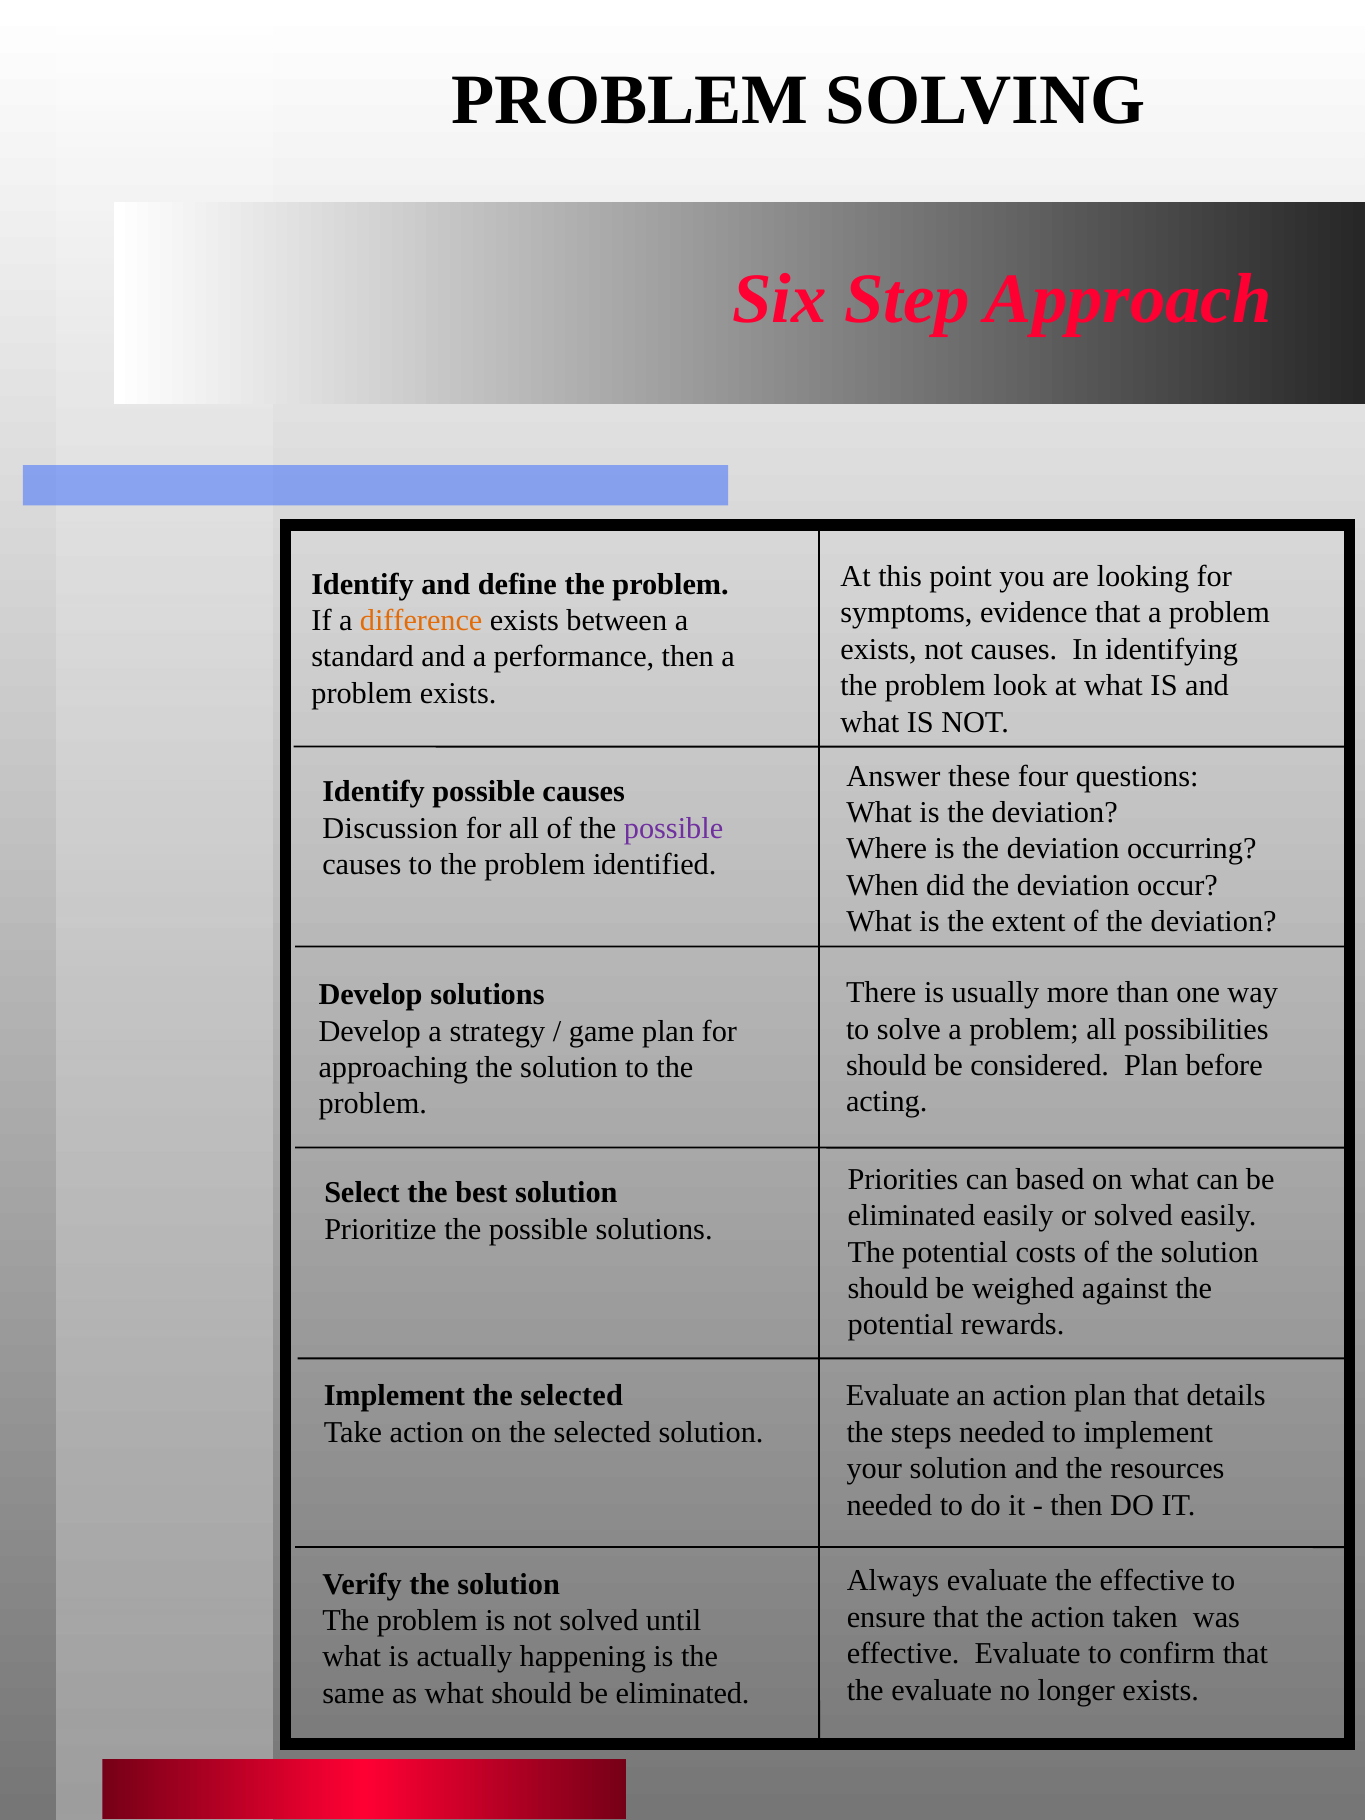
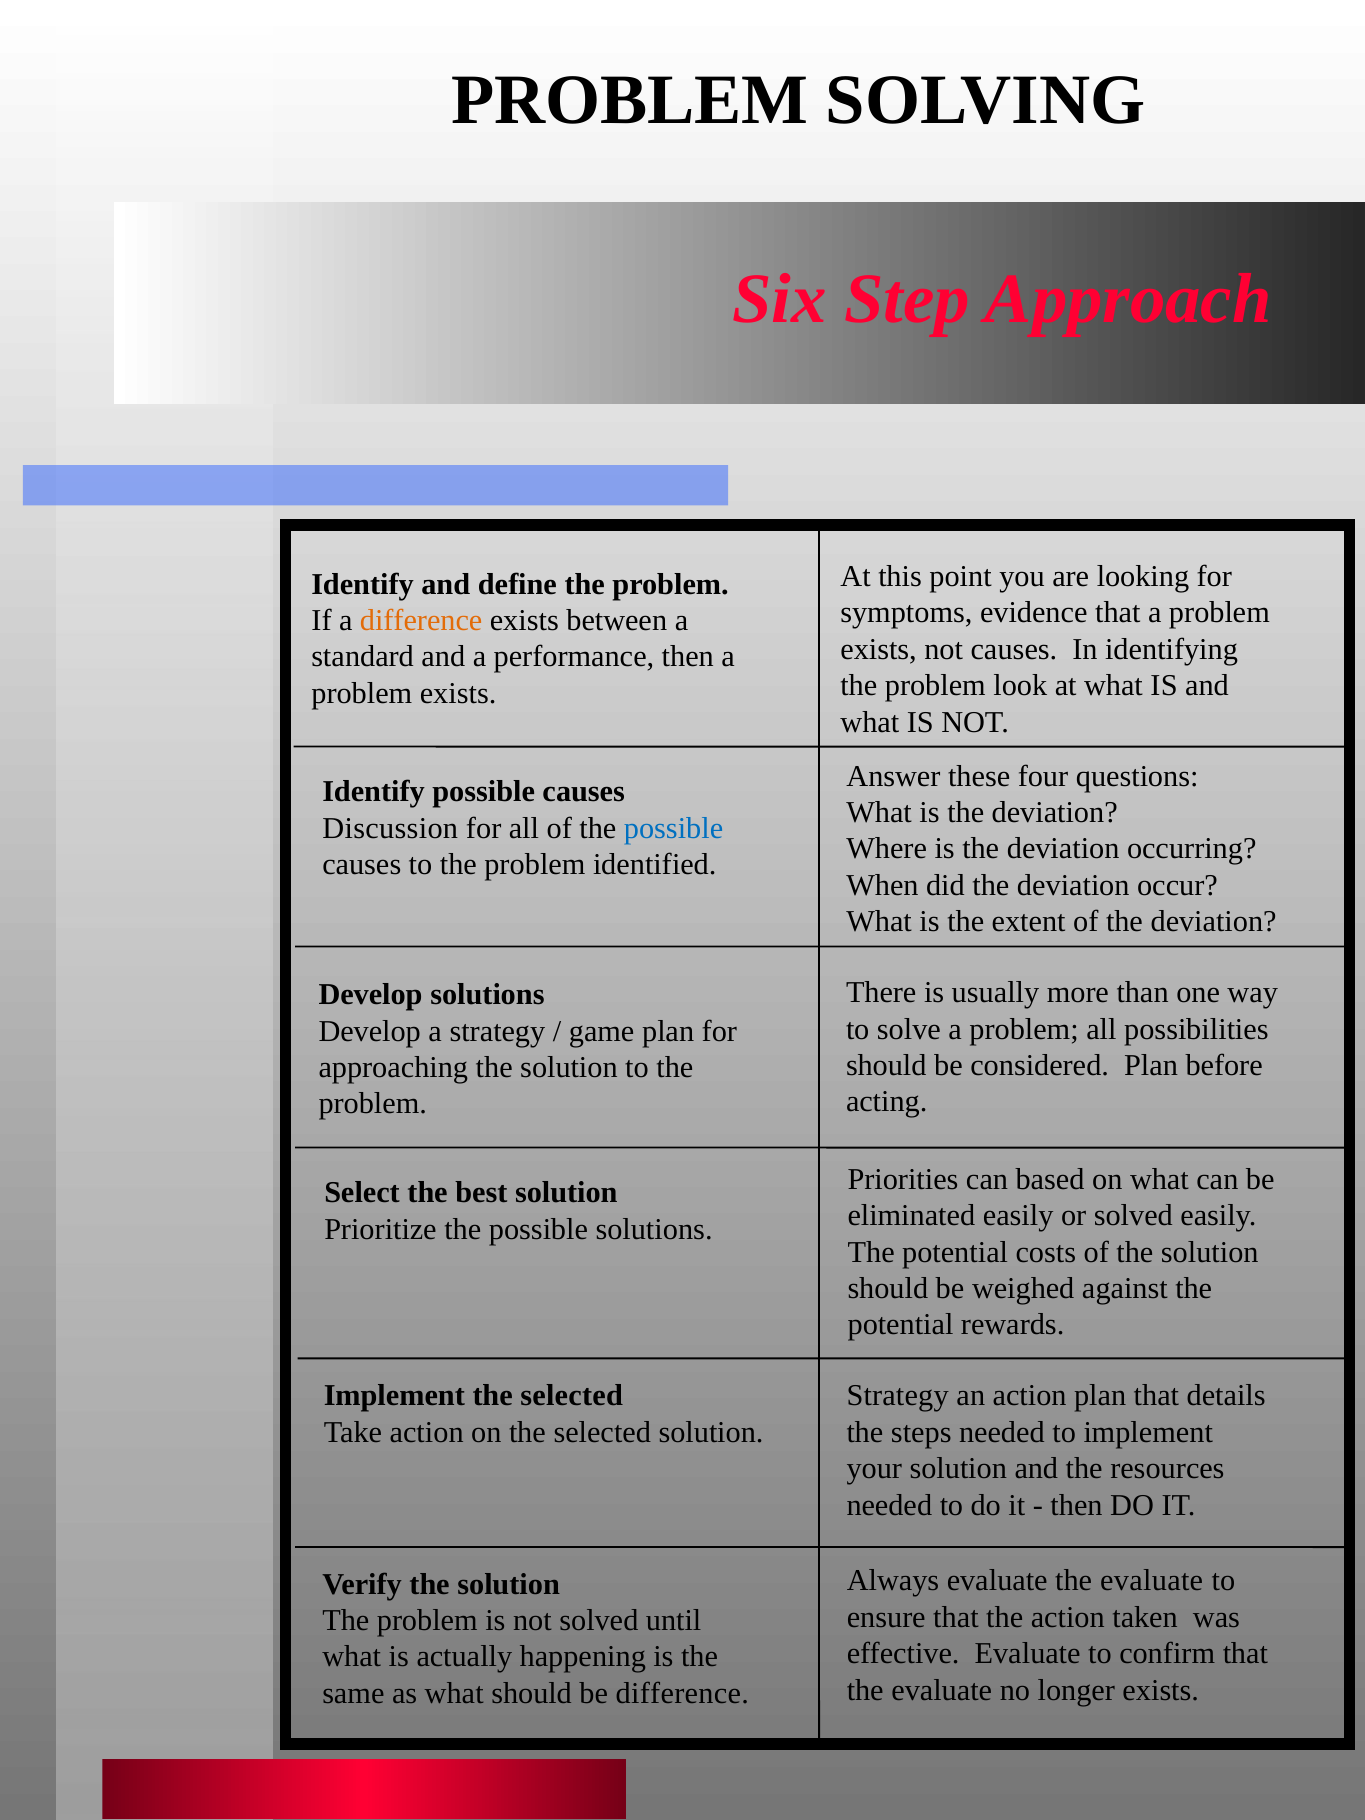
possible colour: purple -> blue (674, 828)
Evaluate: Evaluate -> Strategy (898, 1396)
evaluate the effective: effective -> evaluate (1152, 1581)
should be eliminated: eliminated -> difference (682, 1693)
